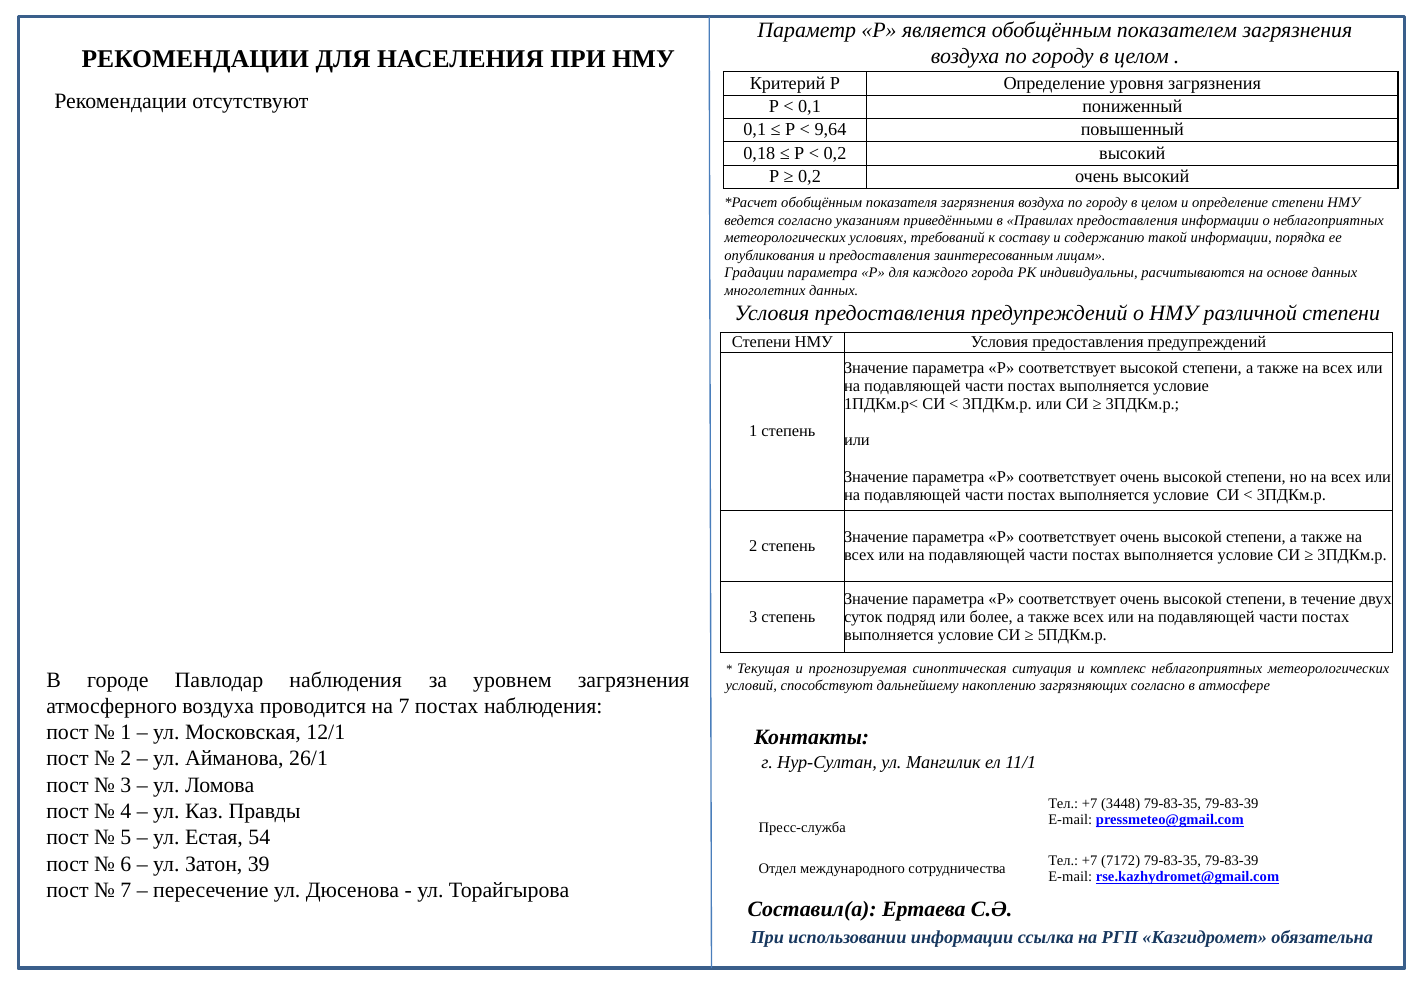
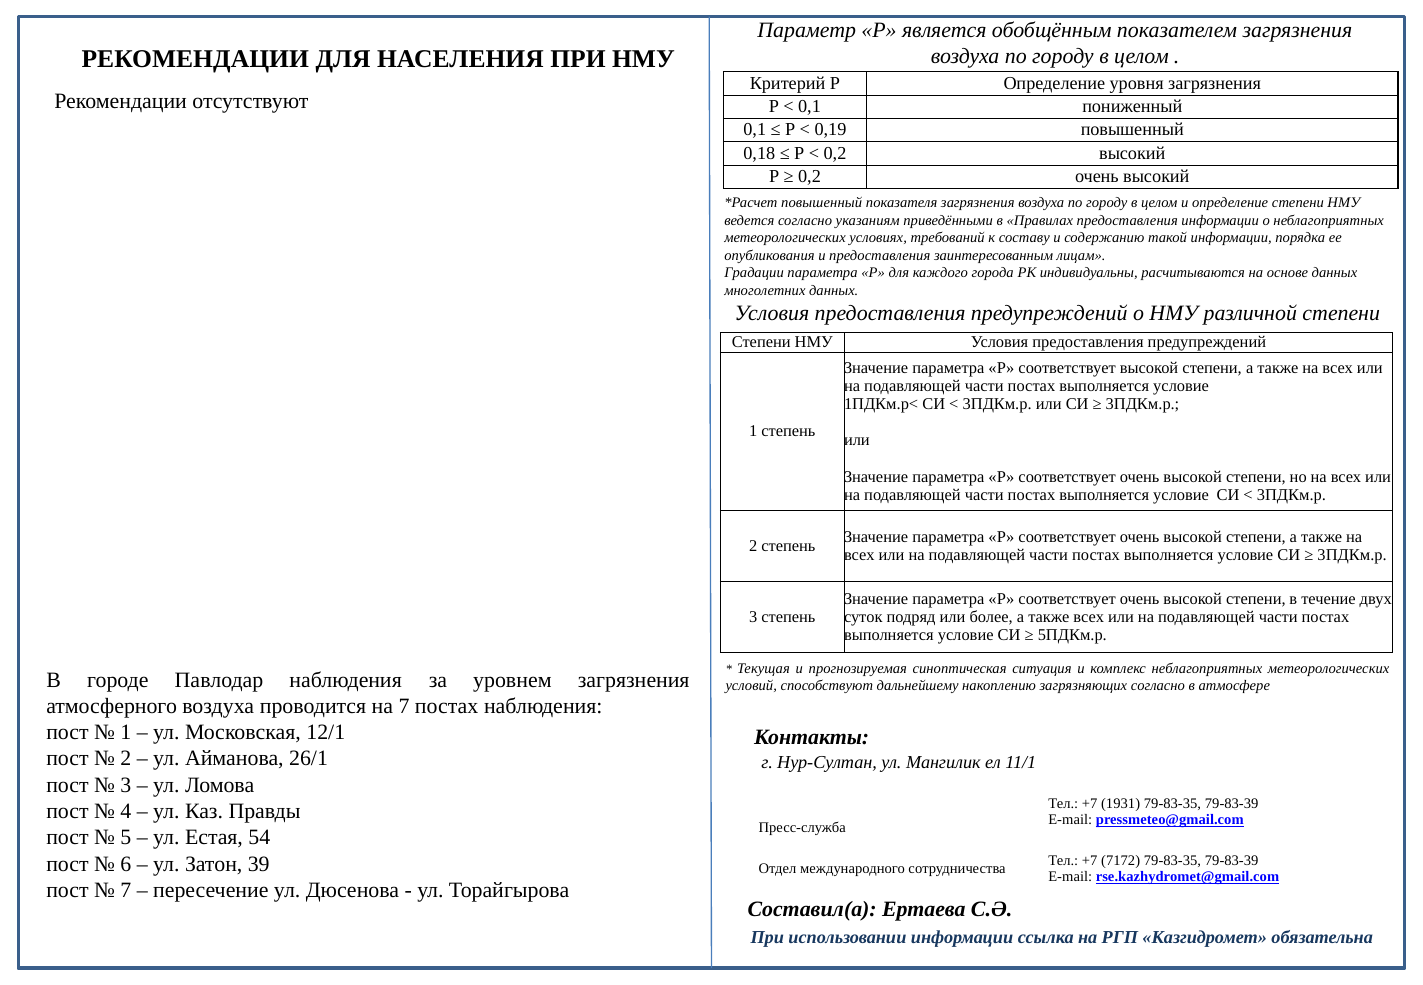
9,64: 9,64 -> 0,19 (831, 130)
обобщённым: обобщённым -> повышенный (822, 203)
3448: 3448 -> 1931 (1121, 804)
